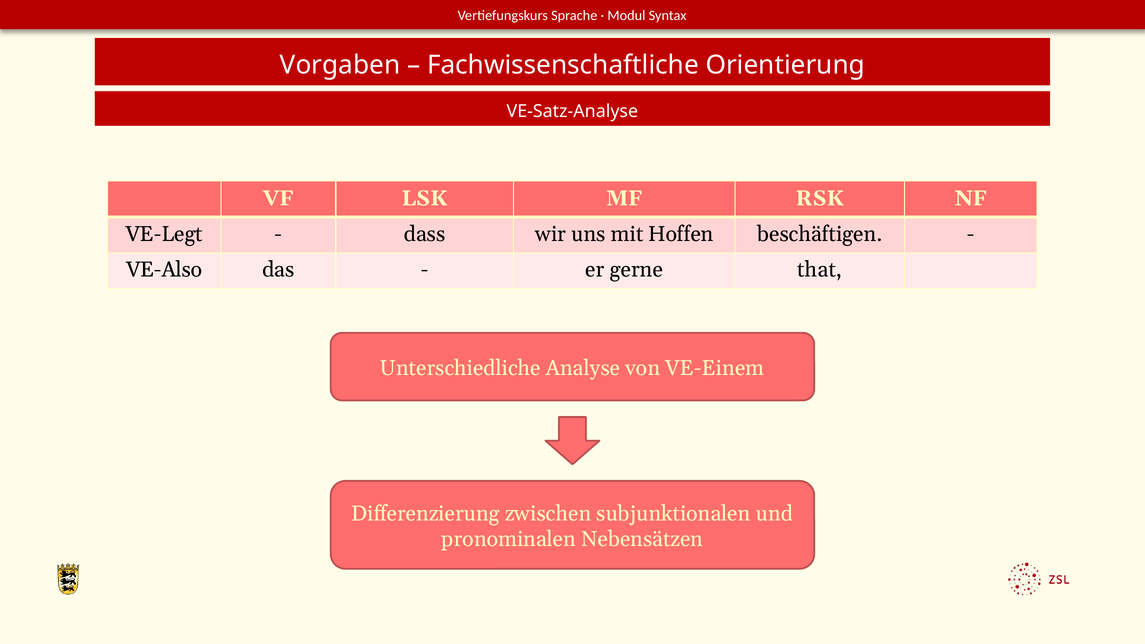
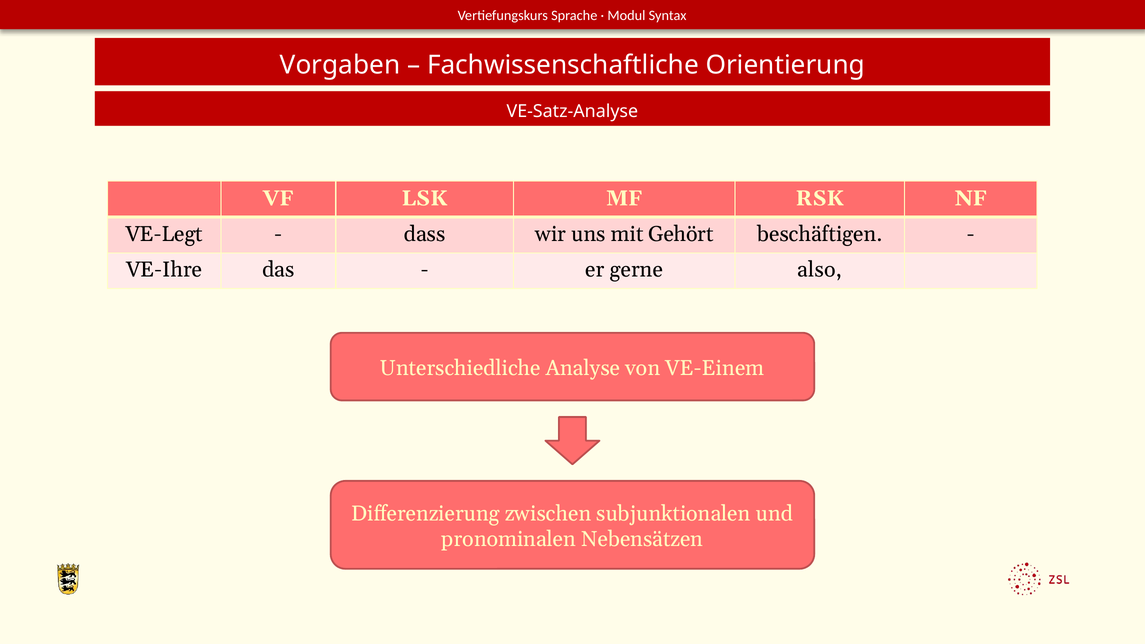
Hoffen: Hoffen -> Gehört (681, 234)
VE-Also: VE-Also -> VE-Ihre (164, 270)
that: that -> also (820, 270)
